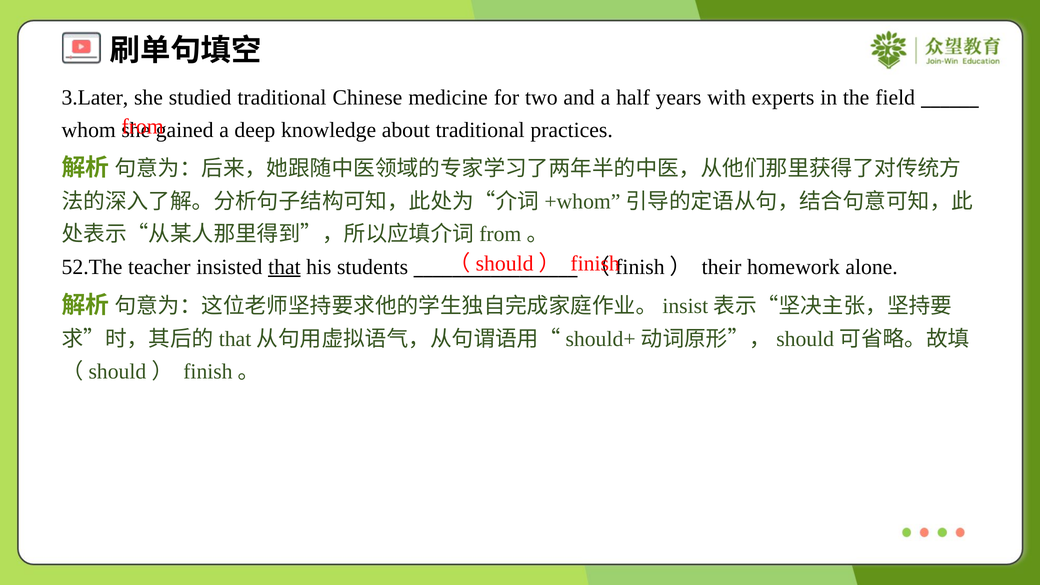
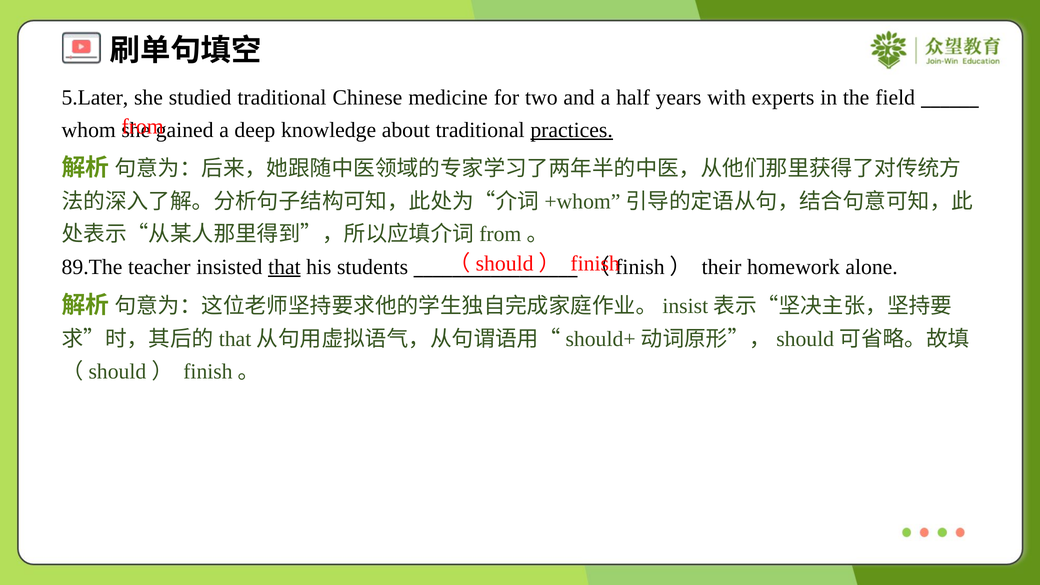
3.Later: 3.Later -> 5.Later (95, 97)
practices underline: none -> present (572, 130)
52.The: 52.The -> 89.The (92, 267)
